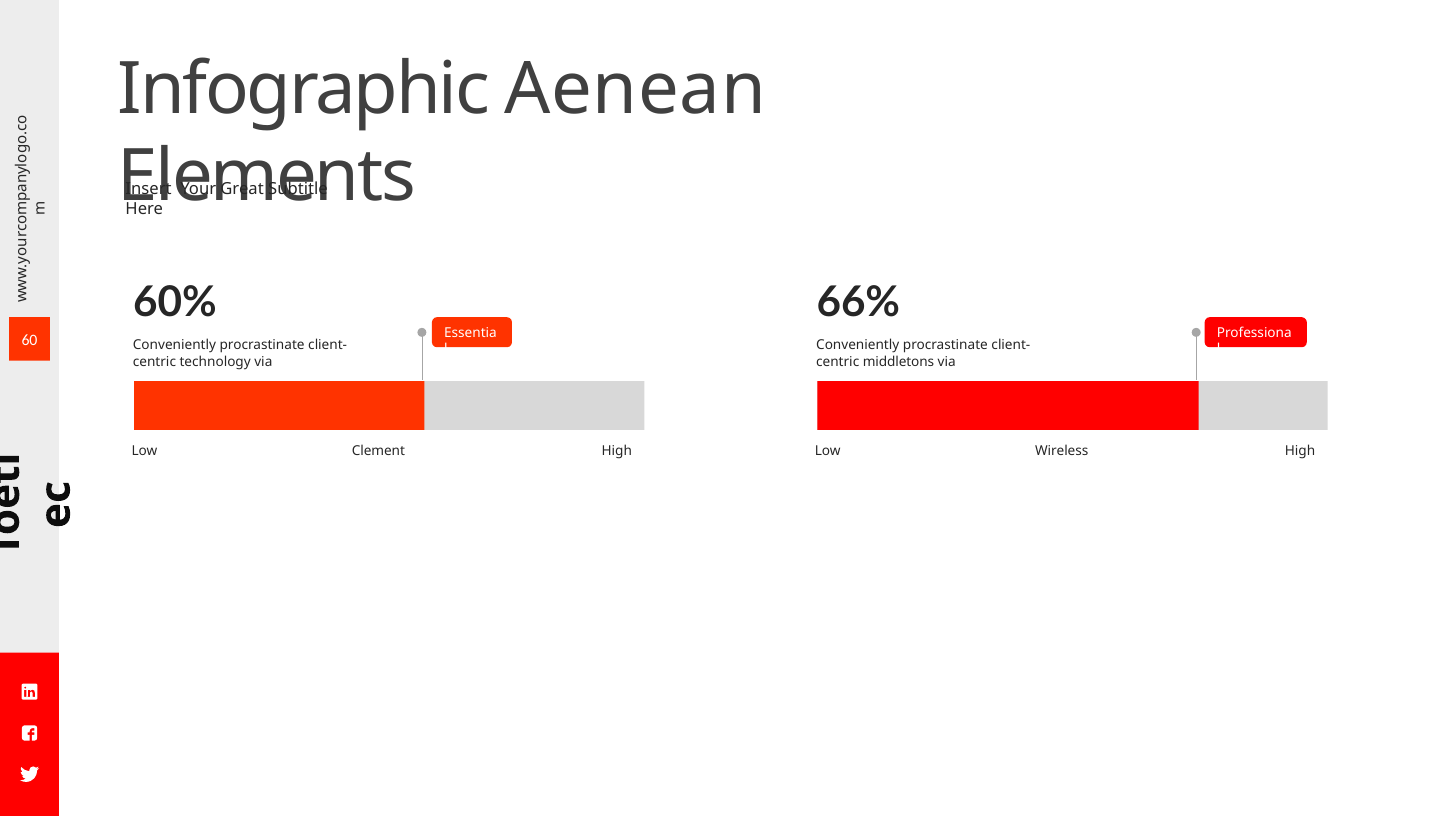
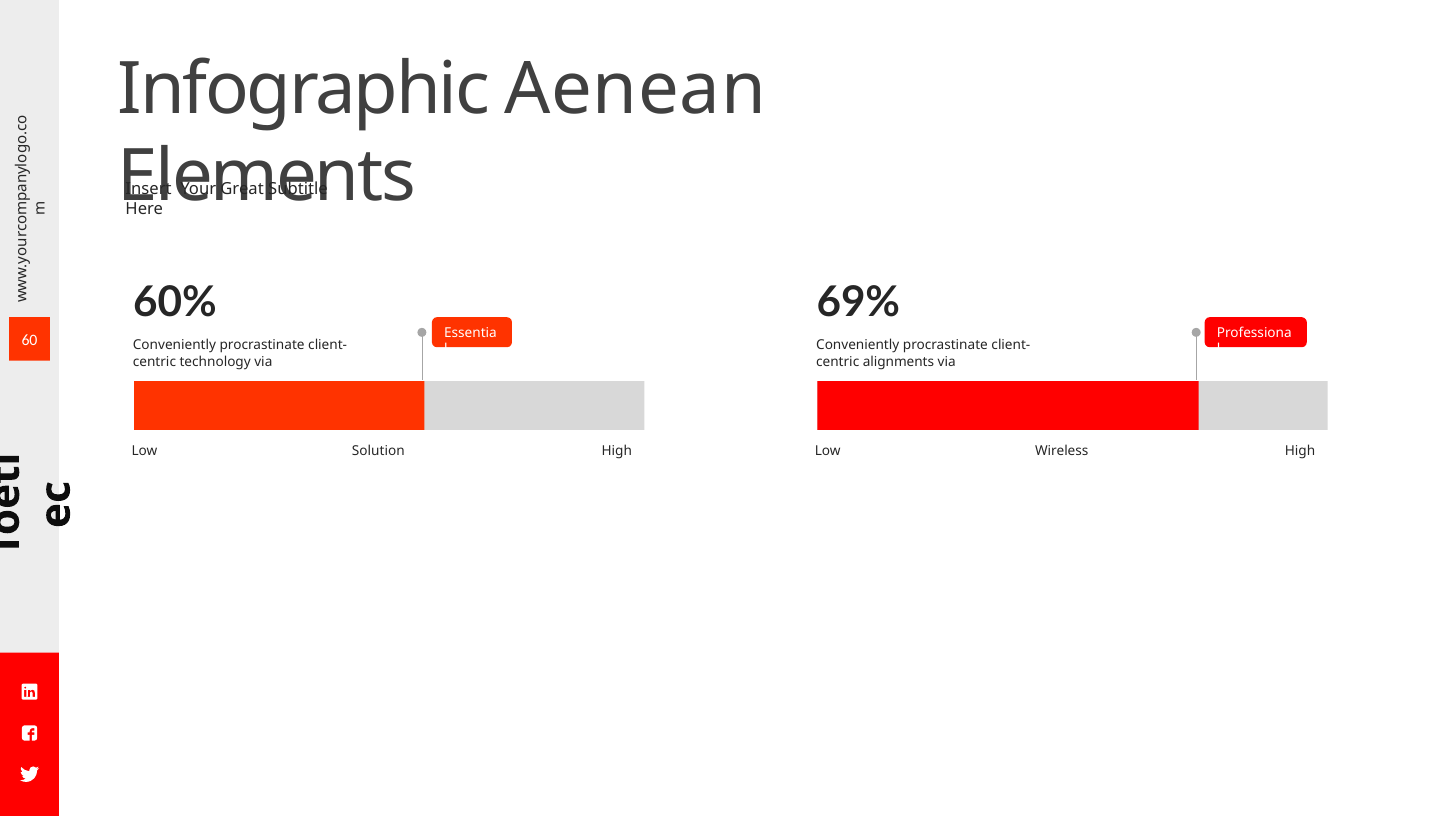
66%: 66% -> 69% (858, 302)
middletons: middletons -> alignments (898, 361)
Clement: Clement -> Solution (378, 451)
